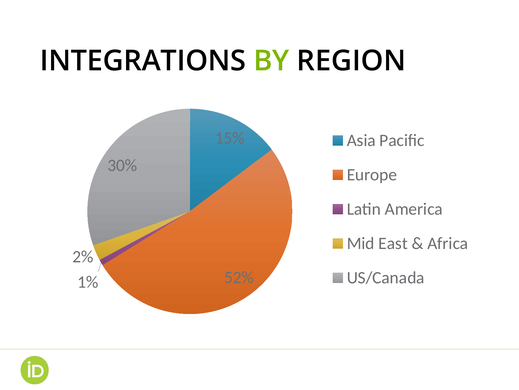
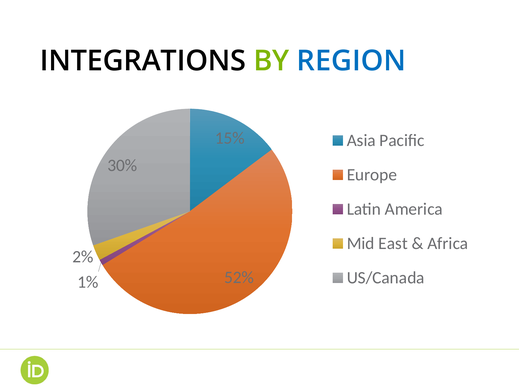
REGION colour: black -> blue (351, 61)
